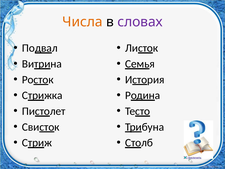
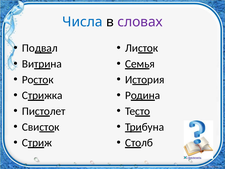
Числа colour: orange -> blue (82, 22)
